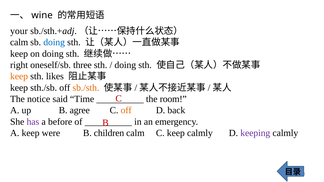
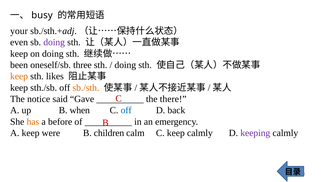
wine: wine -> busy (42, 15)
calm: calm -> even (19, 42)
doing colour: blue -> purple (54, 42)
right: right -> been (19, 65)
Time: Time -> Gave (82, 99)
room: room -> there (173, 99)
agree: agree -> when (80, 110)
off colour: orange -> blue (126, 110)
has colour: purple -> orange (33, 122)
